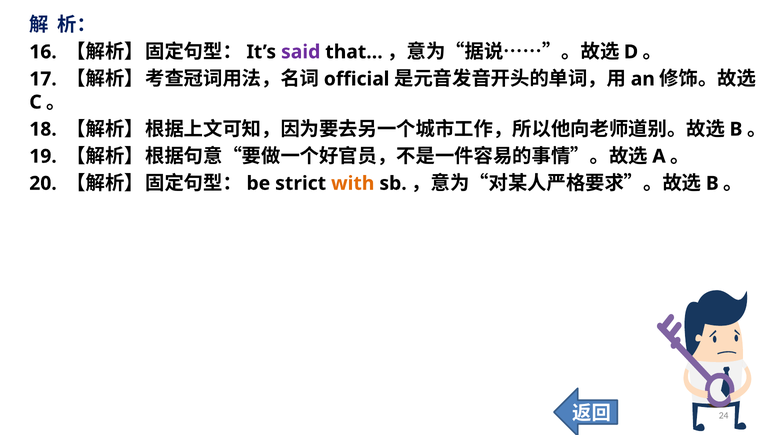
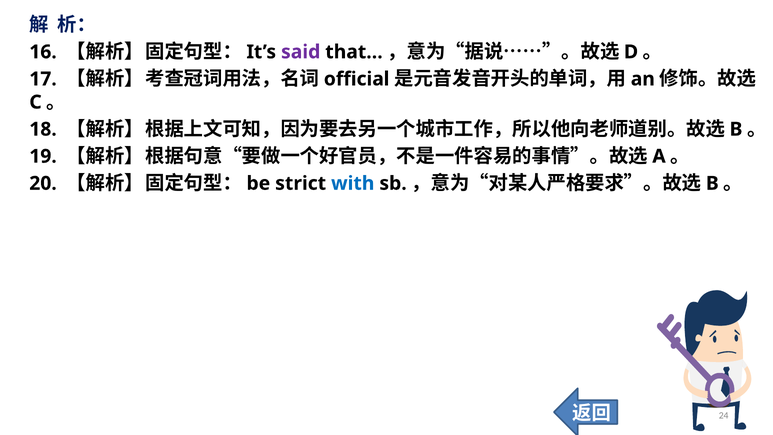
with colour: orange -> blue (353, 183)
